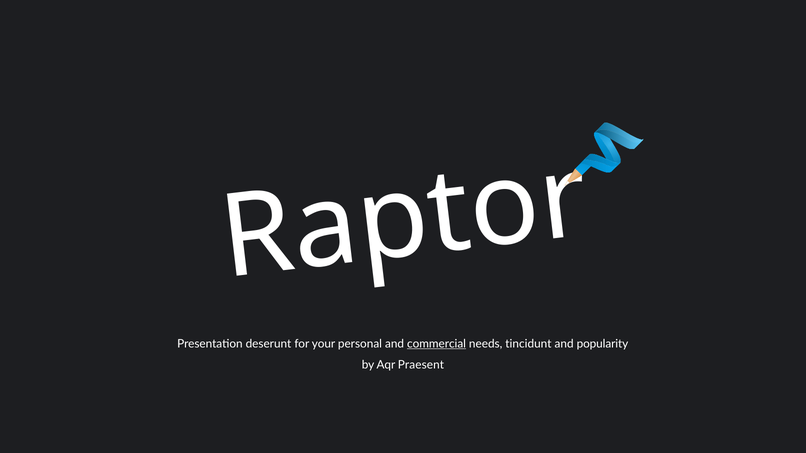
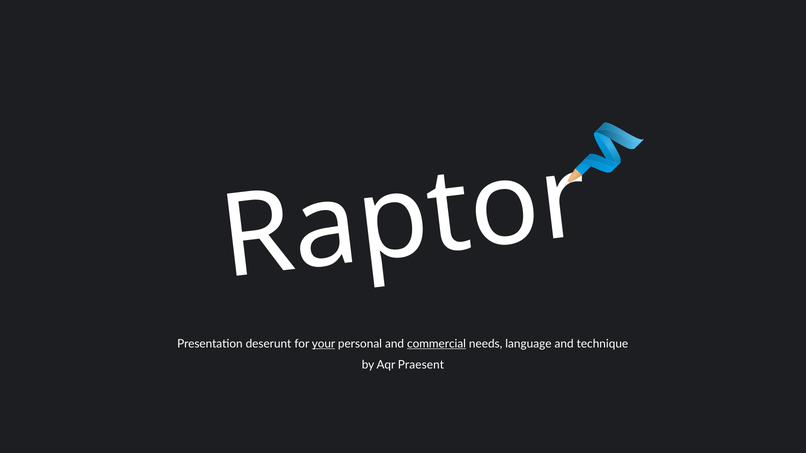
your underline: none -> present (324, 344)
tincidunt: tincidunt -> language (528, 344)
popularity: popularity -> technique (602, 344)
